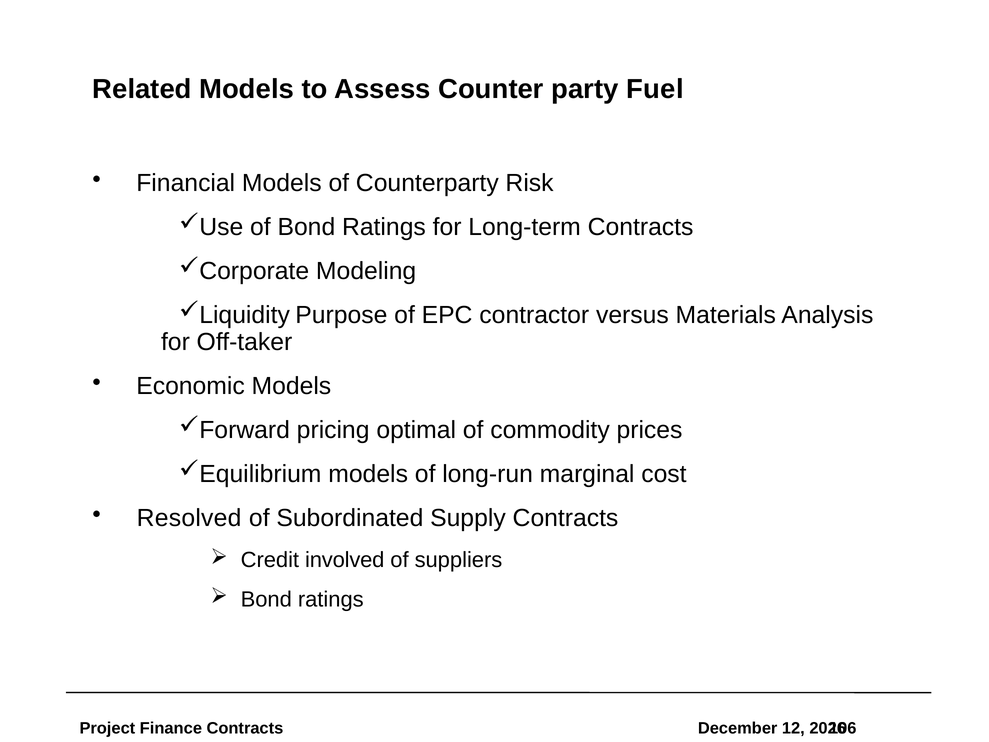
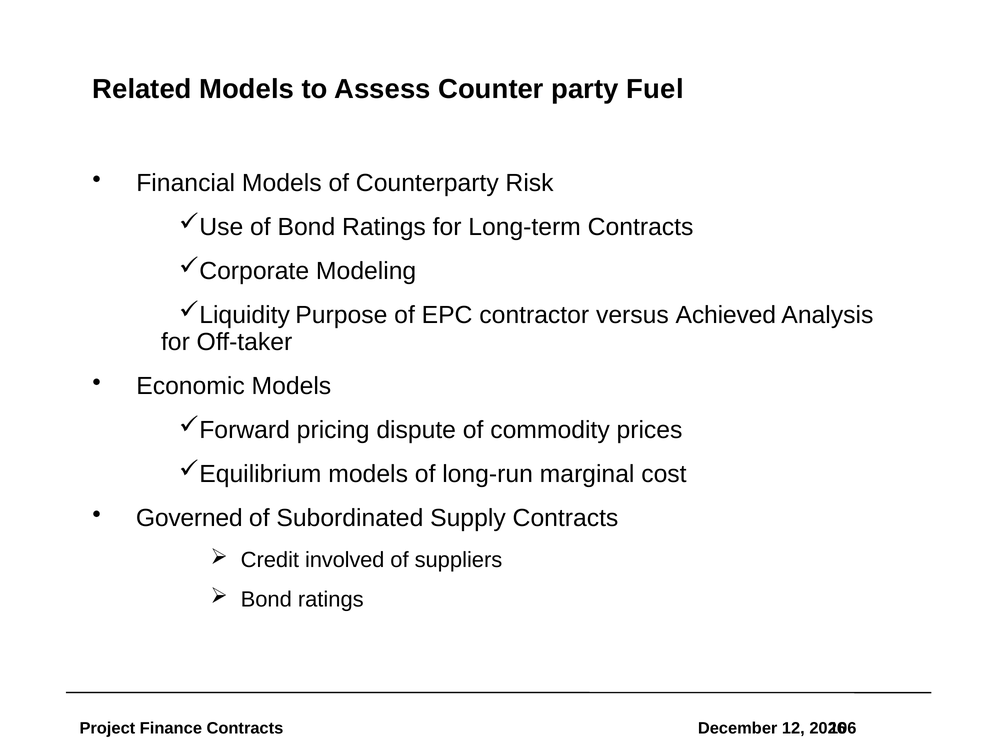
Materials: Materials -> Achieved (726, 315)
optimal: optimal -> dispute (416, 430)
Resolved: Resolved -> Governed (189, 518)
